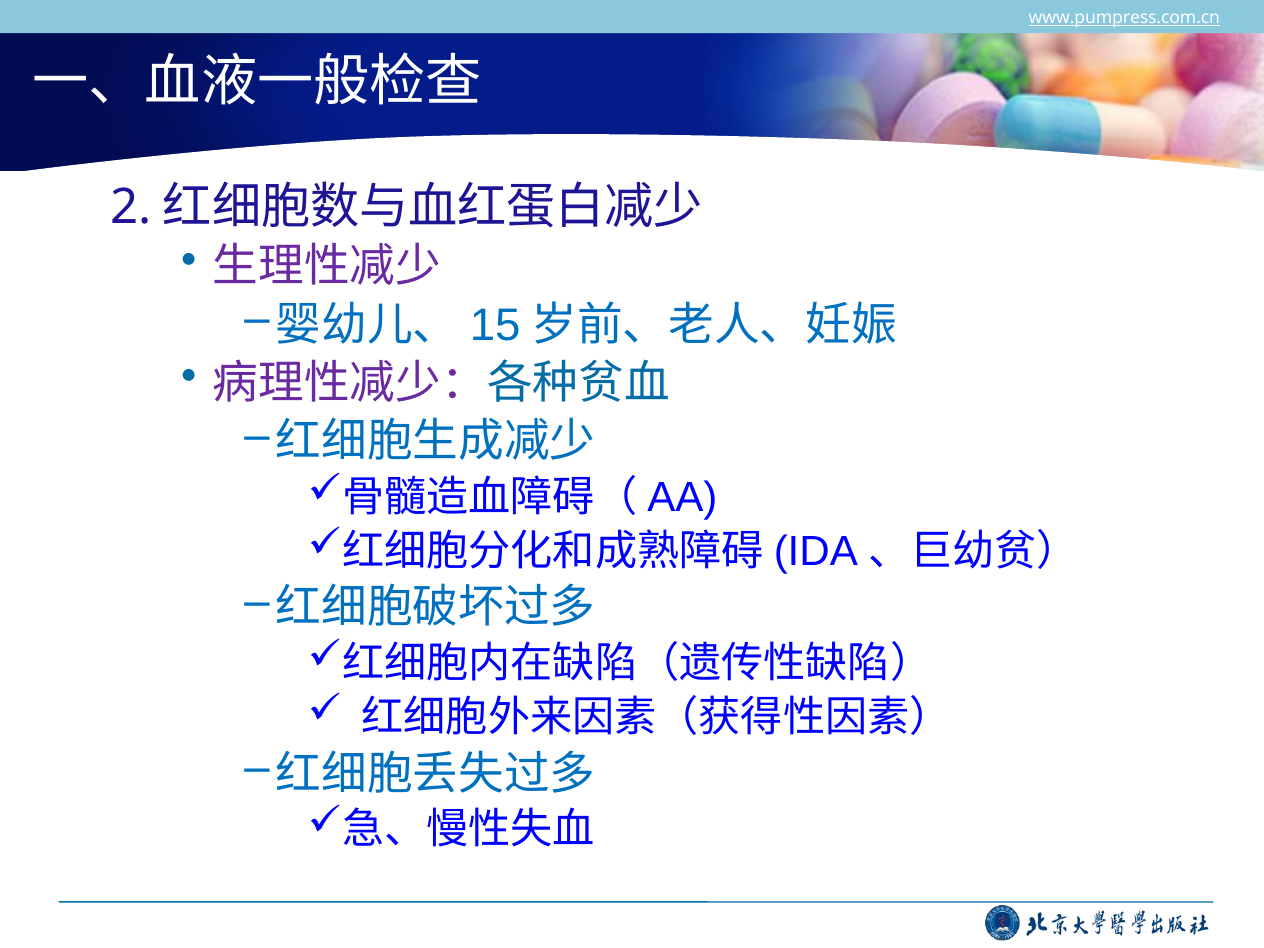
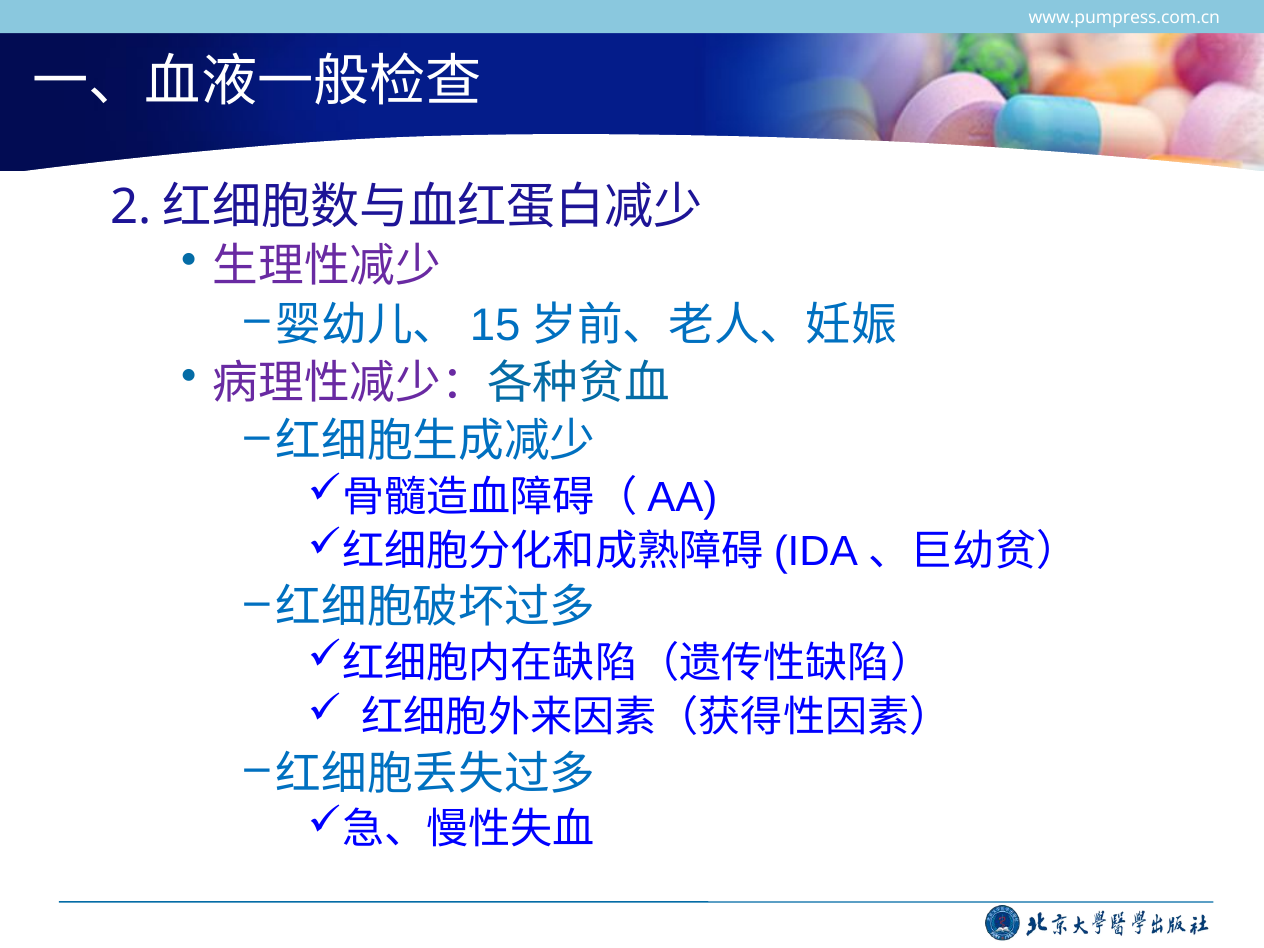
www.pumpress.com.cn underline: present -> none (1124, 18)
